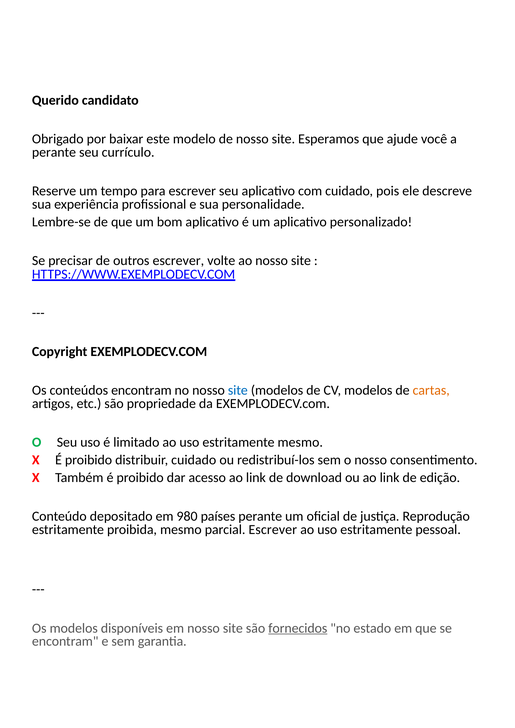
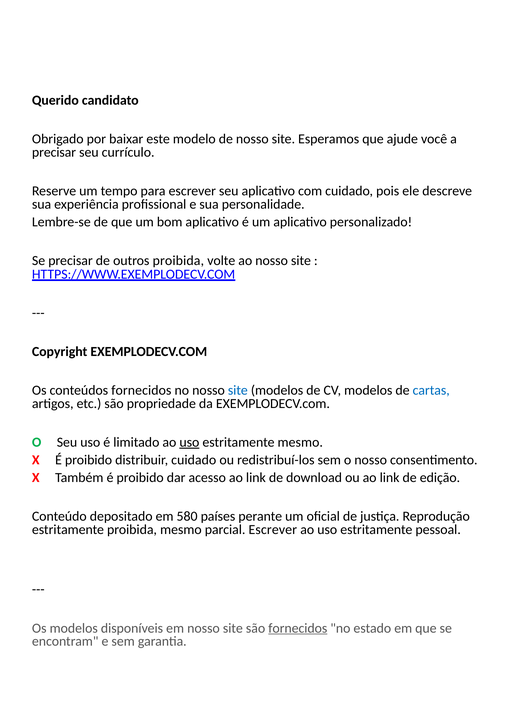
perante: perante -> precisar (54, 152)
outros escrever: escrever -> proibida (178, 261)
conteúdos encontram: encontram -> fornecidos (141, 390)
cartas colour: orange -> blue (431, 390)
uso underline: none -> present (189, 442)
980: 980 -> 580 (187, 516)
